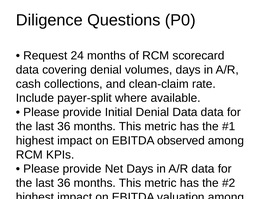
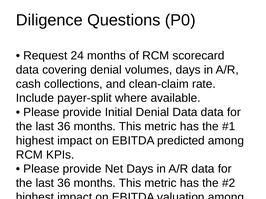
observed: observed -> predicted (181, 141)
